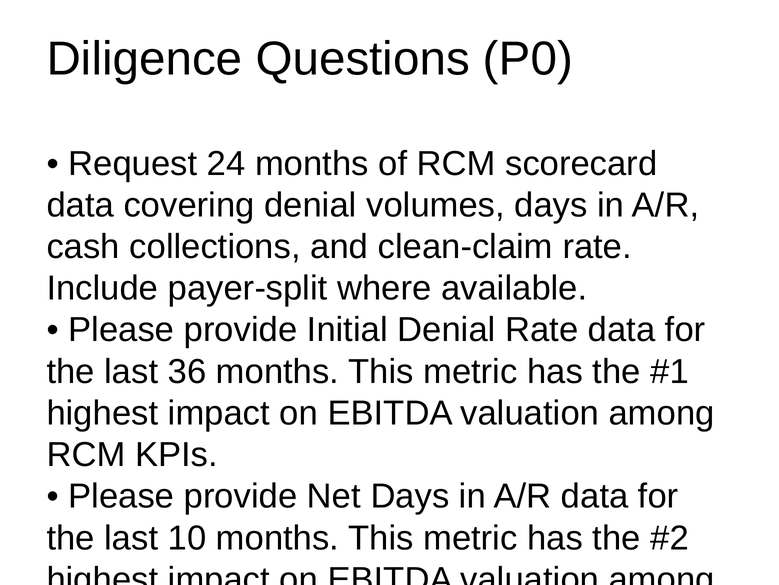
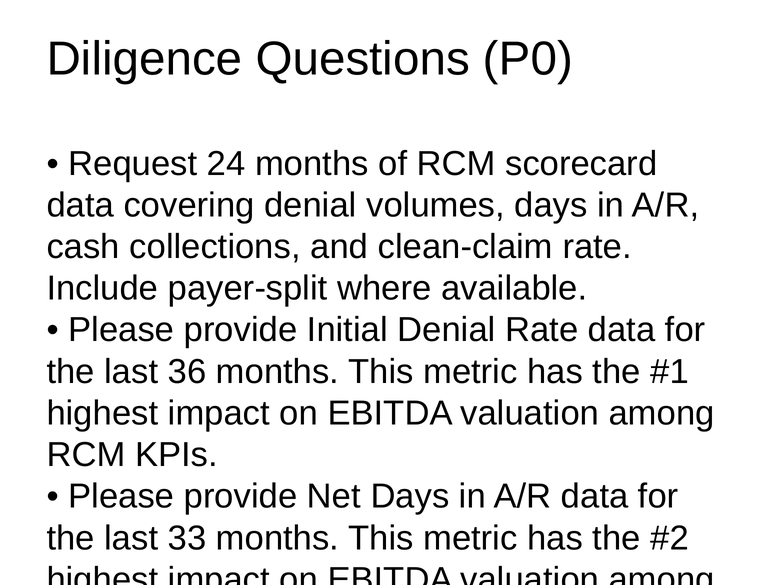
10: 10 -> 33 (187, 537)
